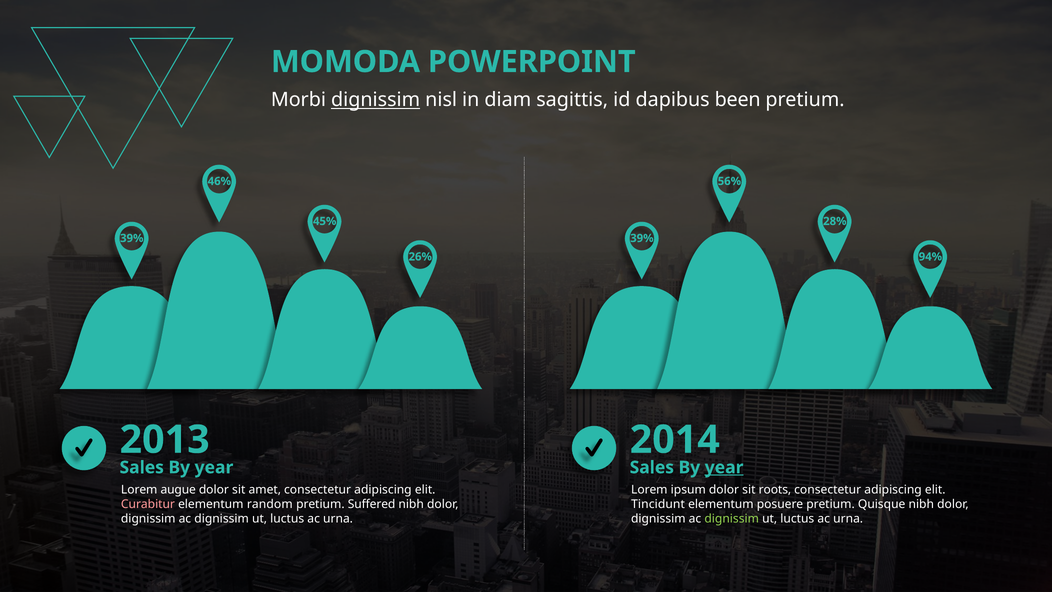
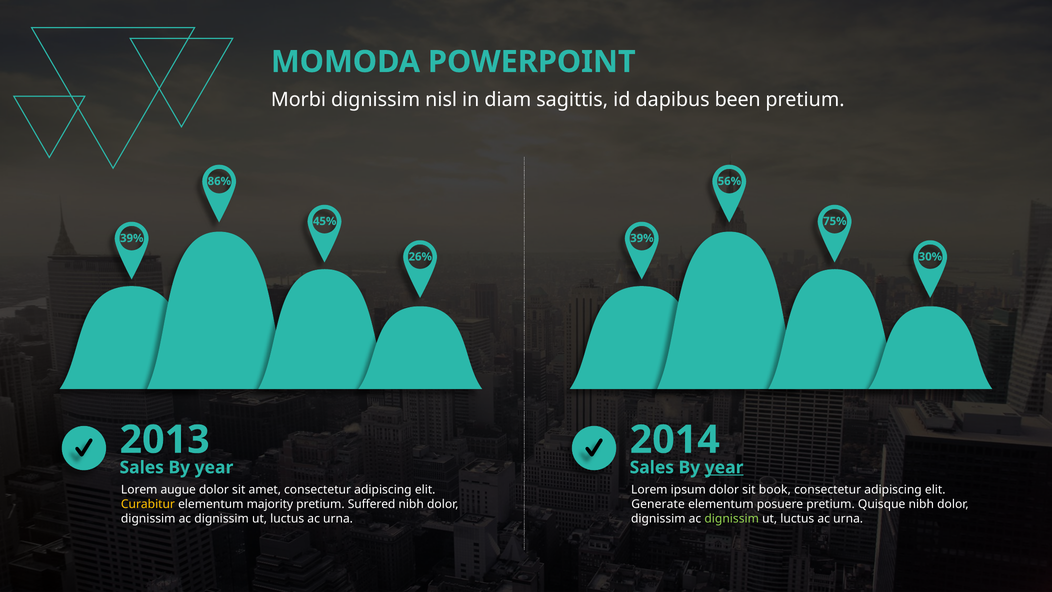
dignissim underline: present -> none (376, 100)
46%: 46% -> 86% (219, 181)
28%: 28% -> 75% (835, 221)
94%: 94% -> 30% (930, 257)
roots: roots -> book (775, 489)
Curabitur colour: pink -> yellow (148, 504)
random: random -> majority (270, 504)
Tincidunt: Tincidunt -> Generate (658, 504)
